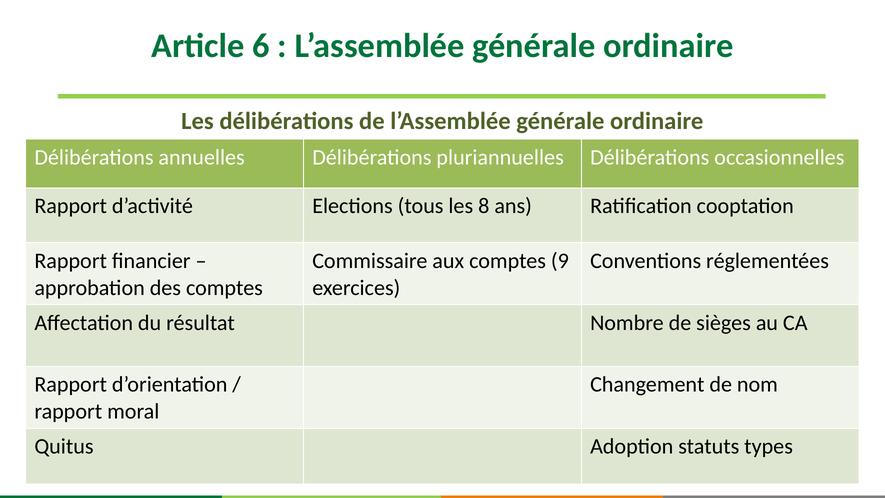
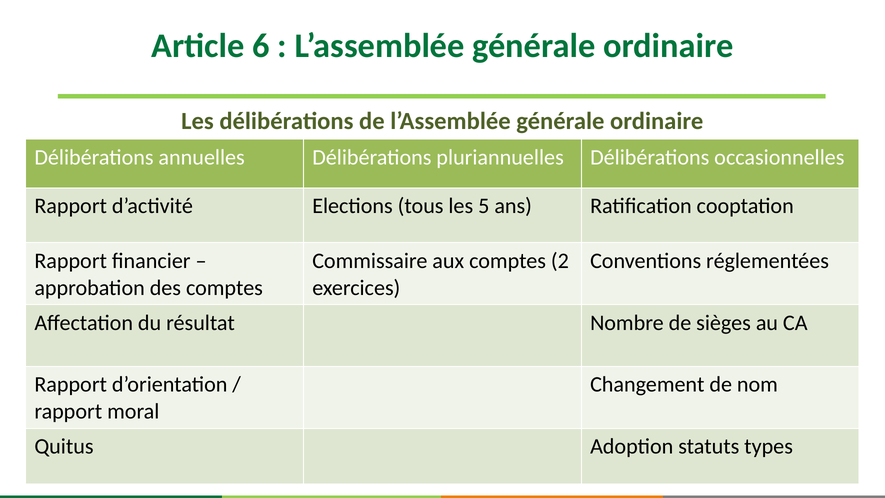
8: 8 -> 5 (484, 206)
9: 9 -> 2 (560, 261)
